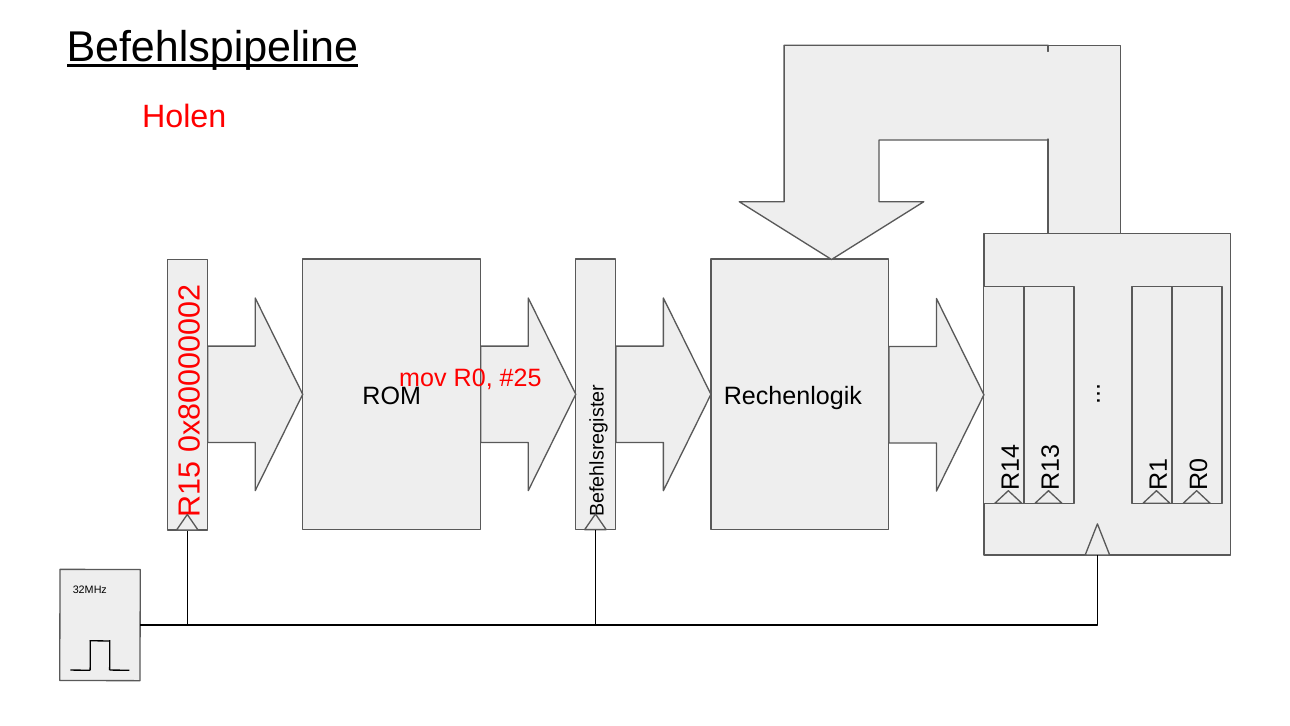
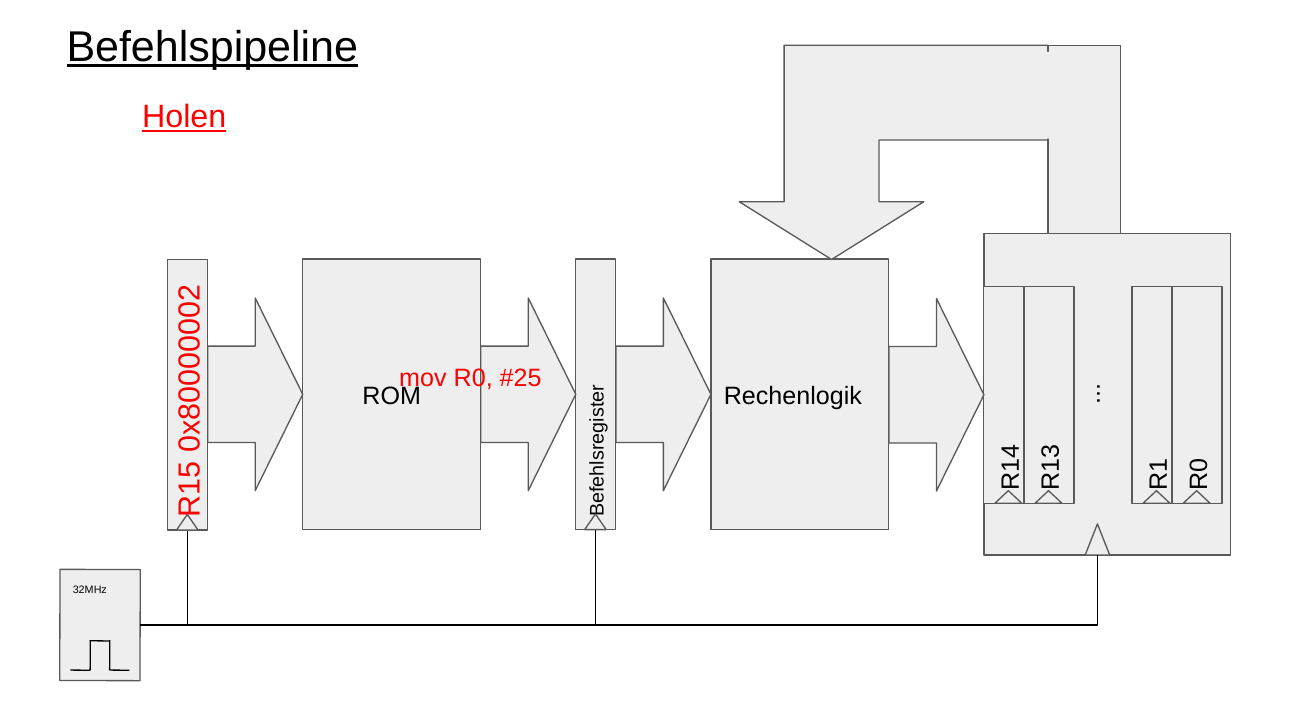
Holen underline: none -> present (184, 117)
